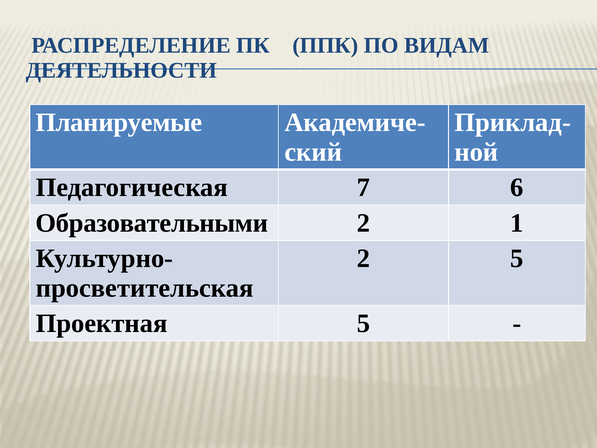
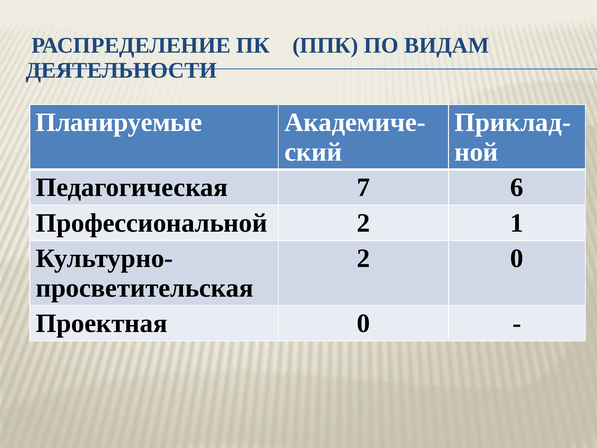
Образовательными: Образовательными -> Профессиональной (152, 223)
2 5: 5 -> 0 (517, 258)
Проектная 5: 5 -> 0 (363, 323)
